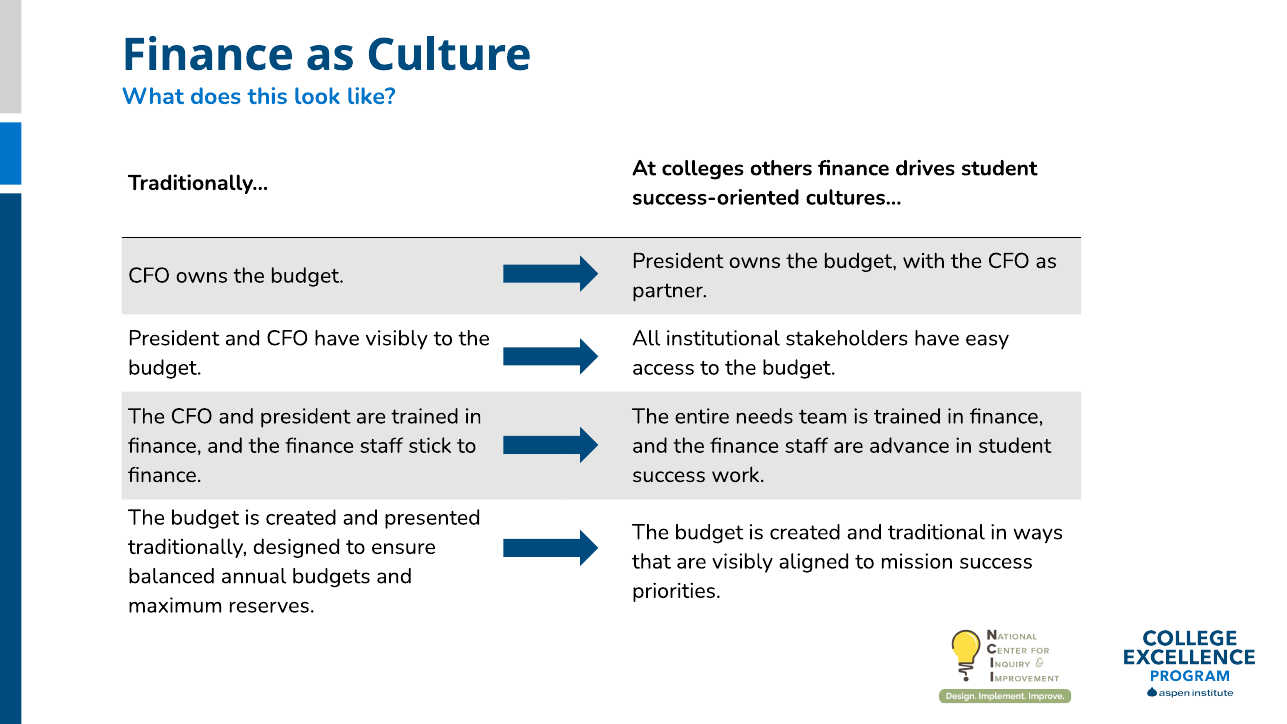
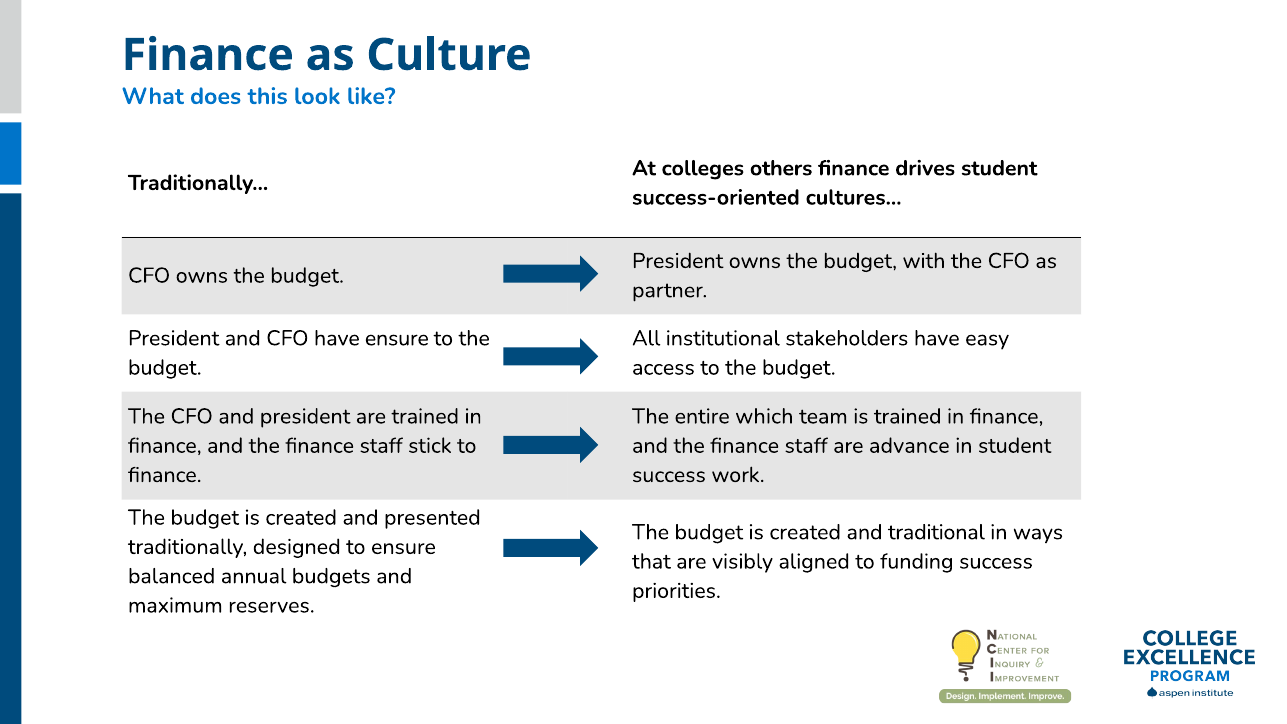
have visibly: visibly -> ensure (397, 338)
needs: needs -> which (764, 416)
mission: mission -> funding (917, 561)
